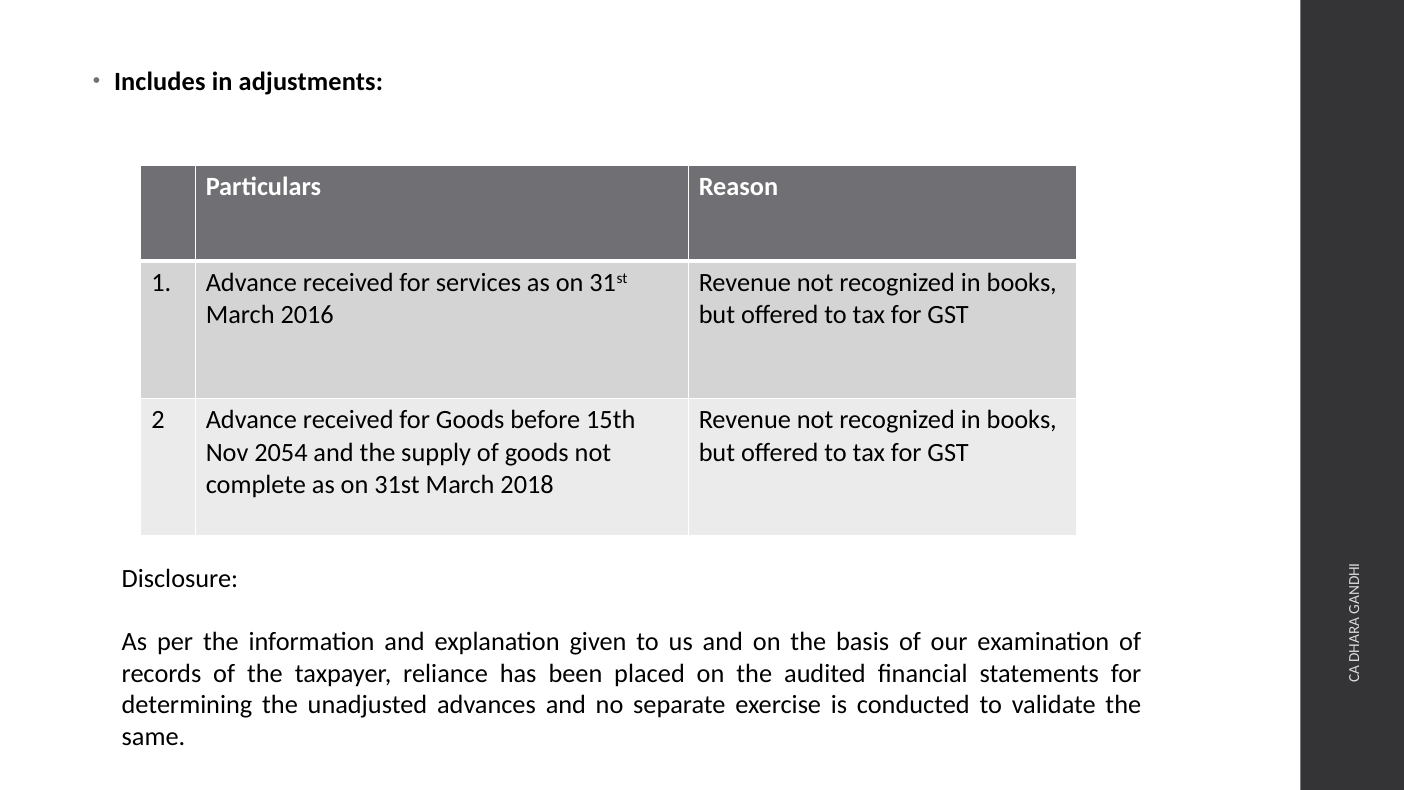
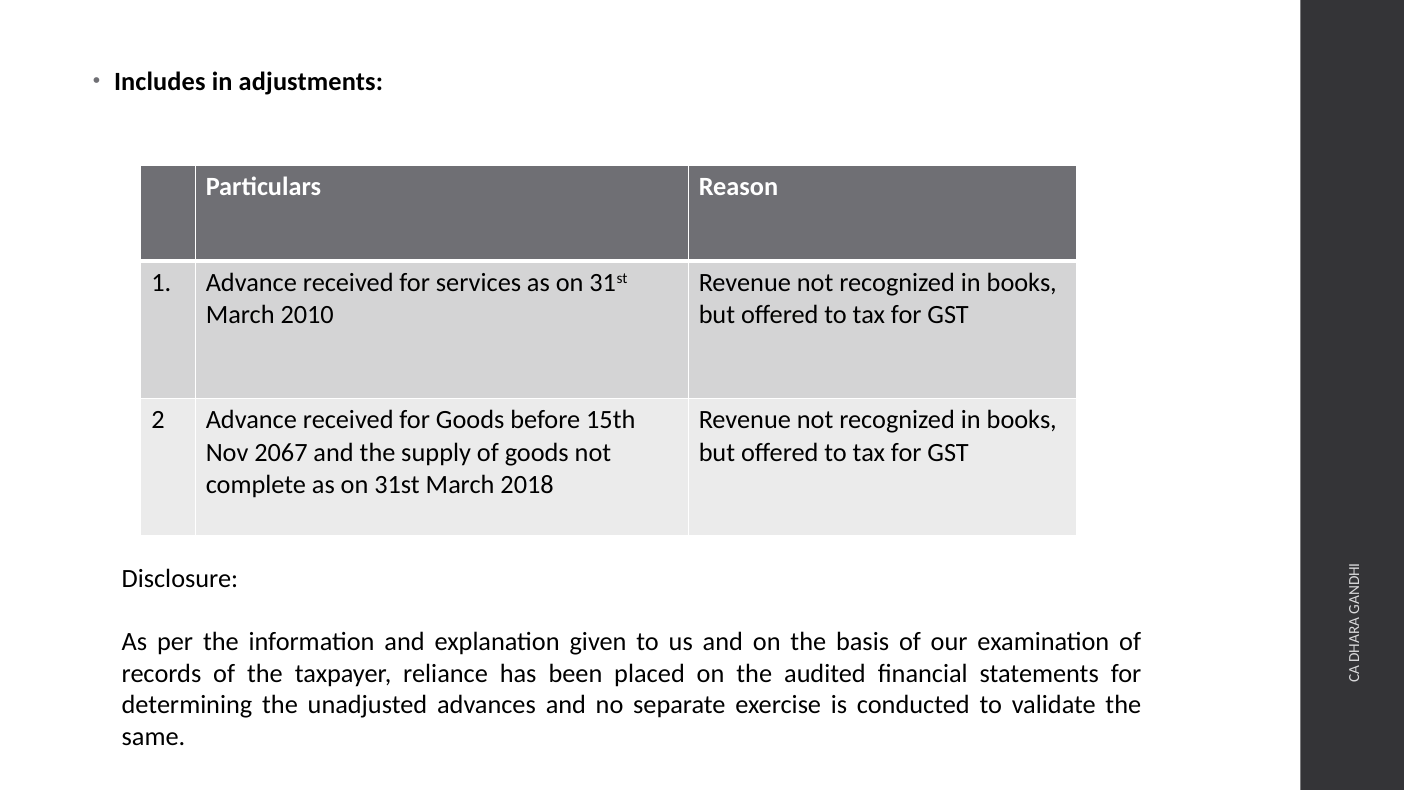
2016: 2016 -> 2010 (307, 315)
2054: 2054 -> 2067 (281, 452)
